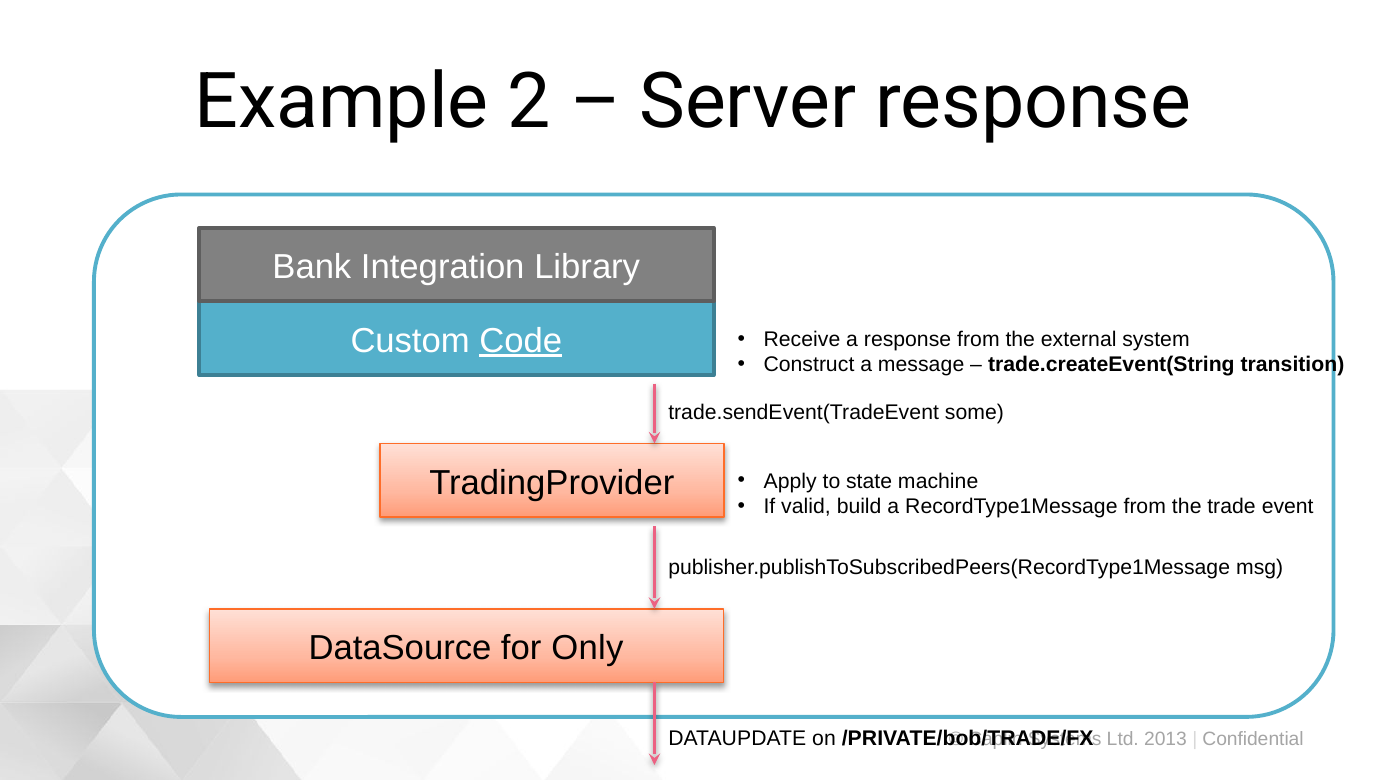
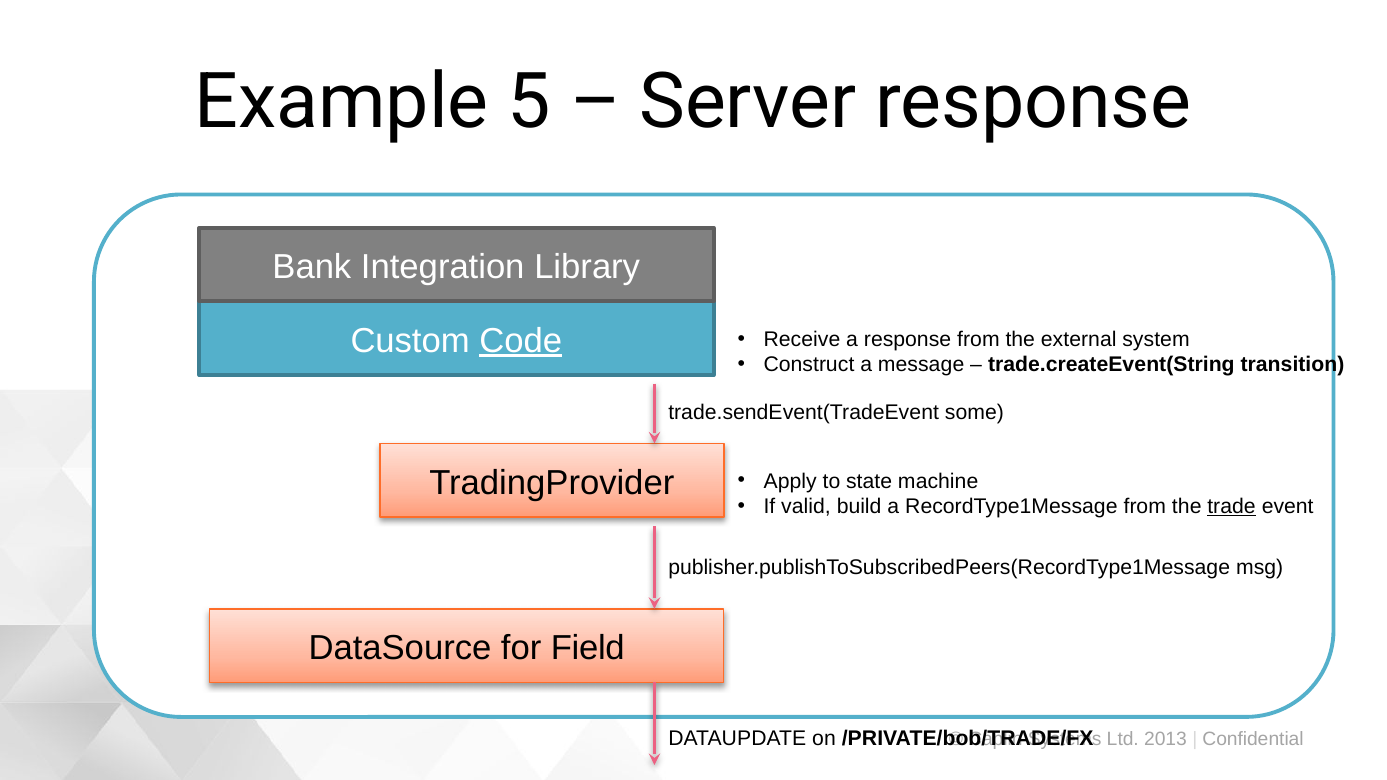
2: 2 -> 5 (529, 102)
trade underline: none -> present (1232, 507)
Only: Only -> Field (588, 648)
